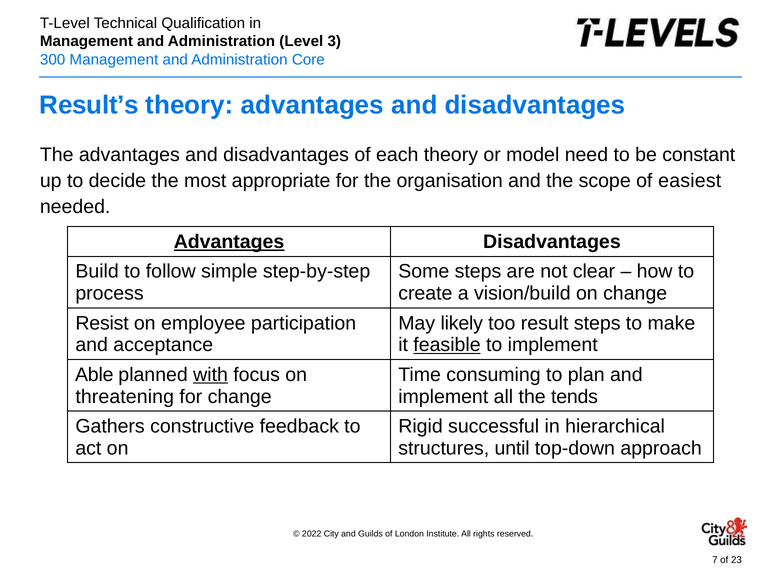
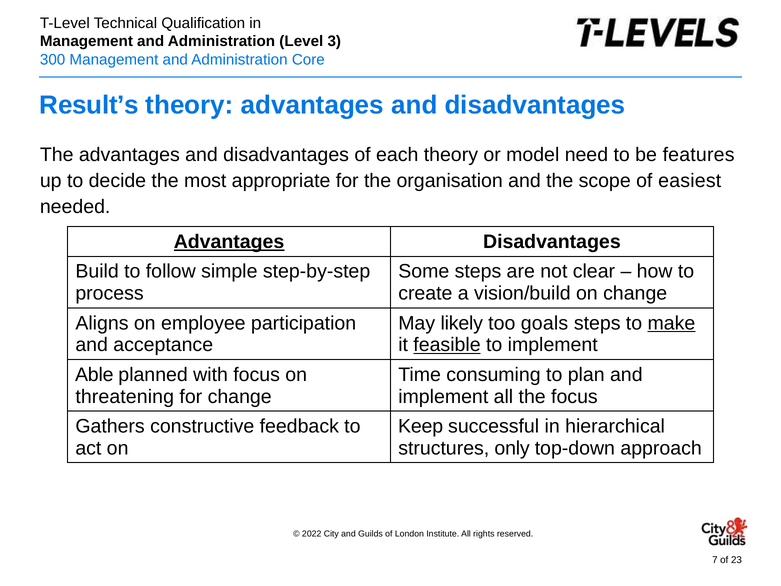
constant: constant -> features (699, 155)
Resist: Resist -> Aligns (102, 323)
result: result -> goals (545, 323)
make underline: none -> present (671, 323)
with underline: present -> none (211, 375)
the tends: tends -> focus (574, 396)
Rigid: Rigid -> Keep (421, 426)
until: until -> only (512, 448)
